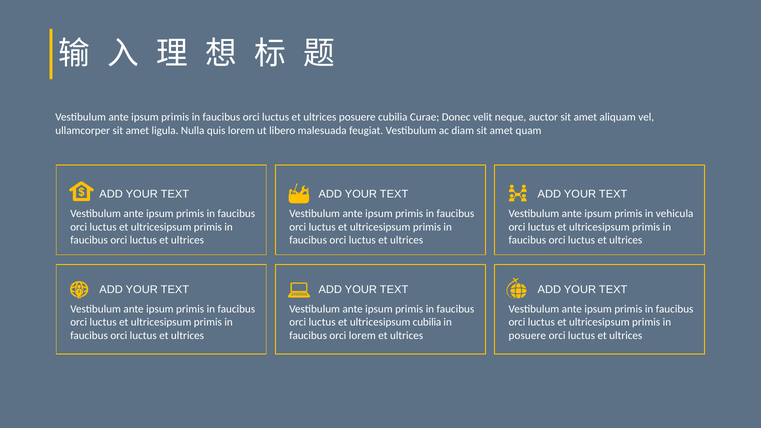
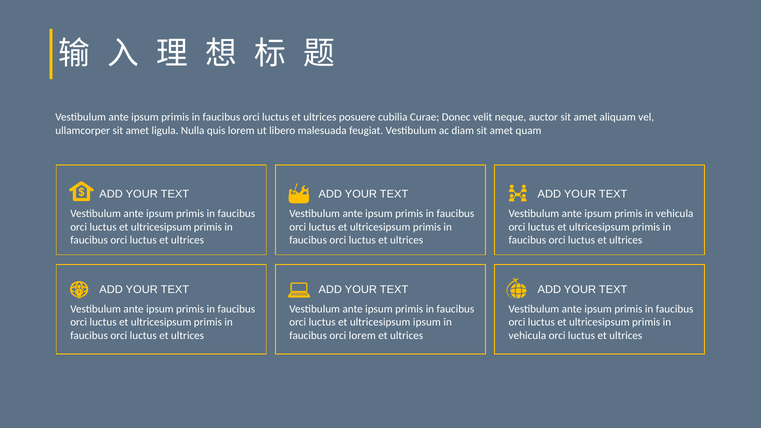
ultricesipsum cubilia: cubilia -> ipsum (427, 322)
posuere: posuere -> vehicula (527, 336)
